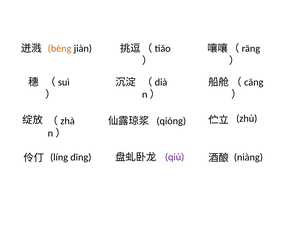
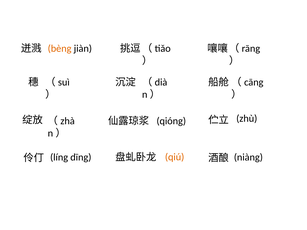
qiú colour: purple -> orange (175, 157)
